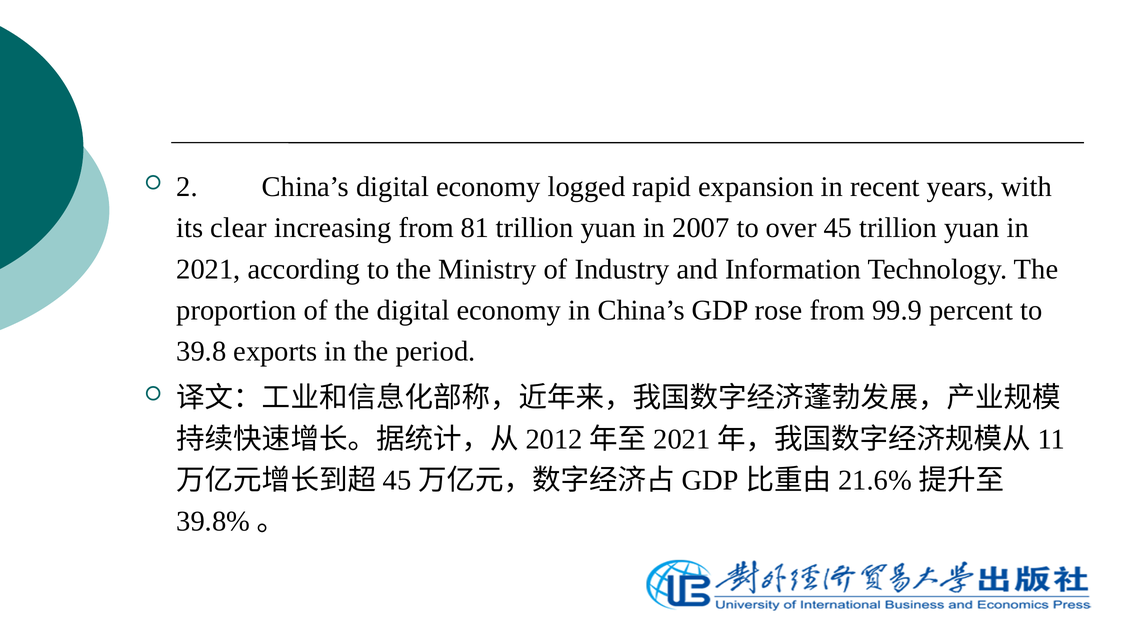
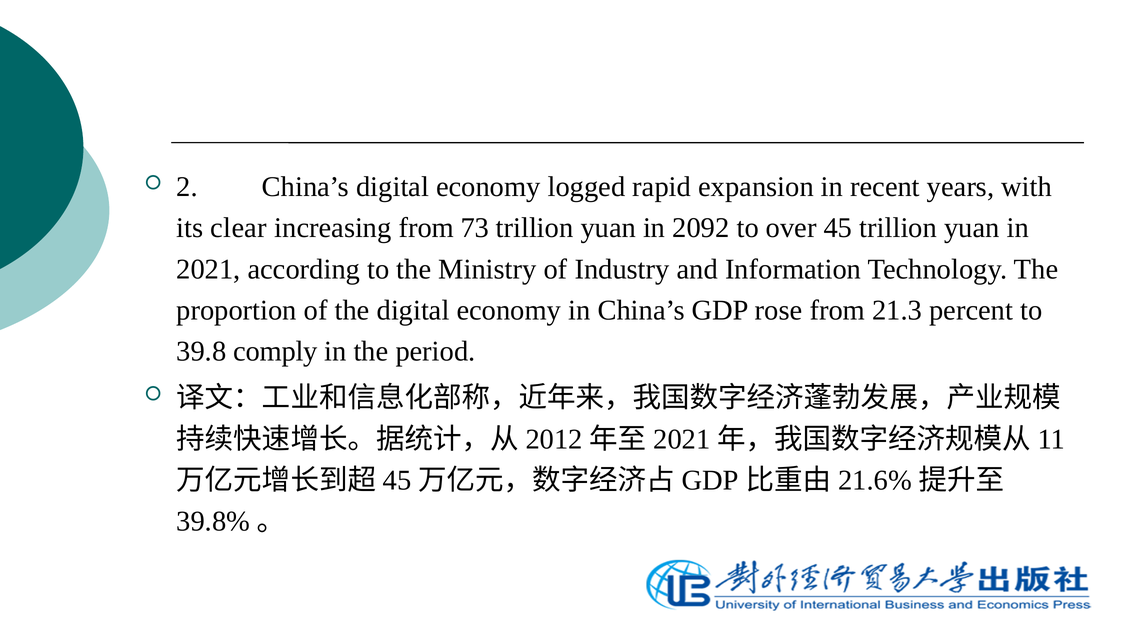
81: 81 -> 73 (475, 228)
2007: 2007 -> 2092 (701, 228)
99.9: 99.9 -> 21.3 (897, 310)
exports: exports -> comply (275, 351)
